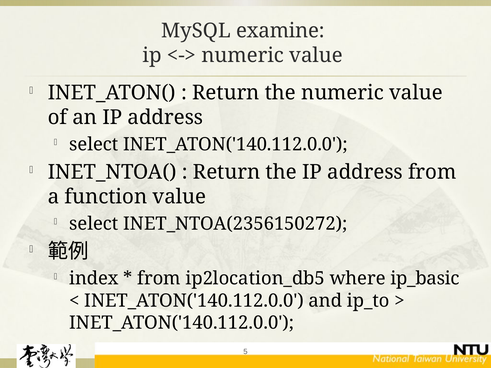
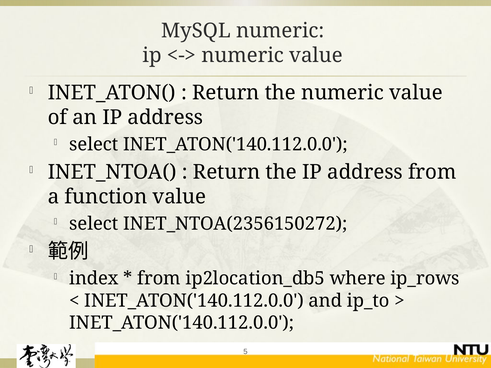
MySQL examine: examine -> numeric (280, 31)
ip_basic: ip_basic -> ip_rows (425, 279)
